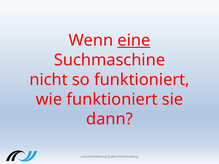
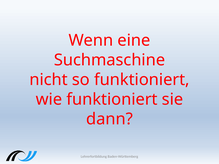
eine underline: present -> none (134, 40)
